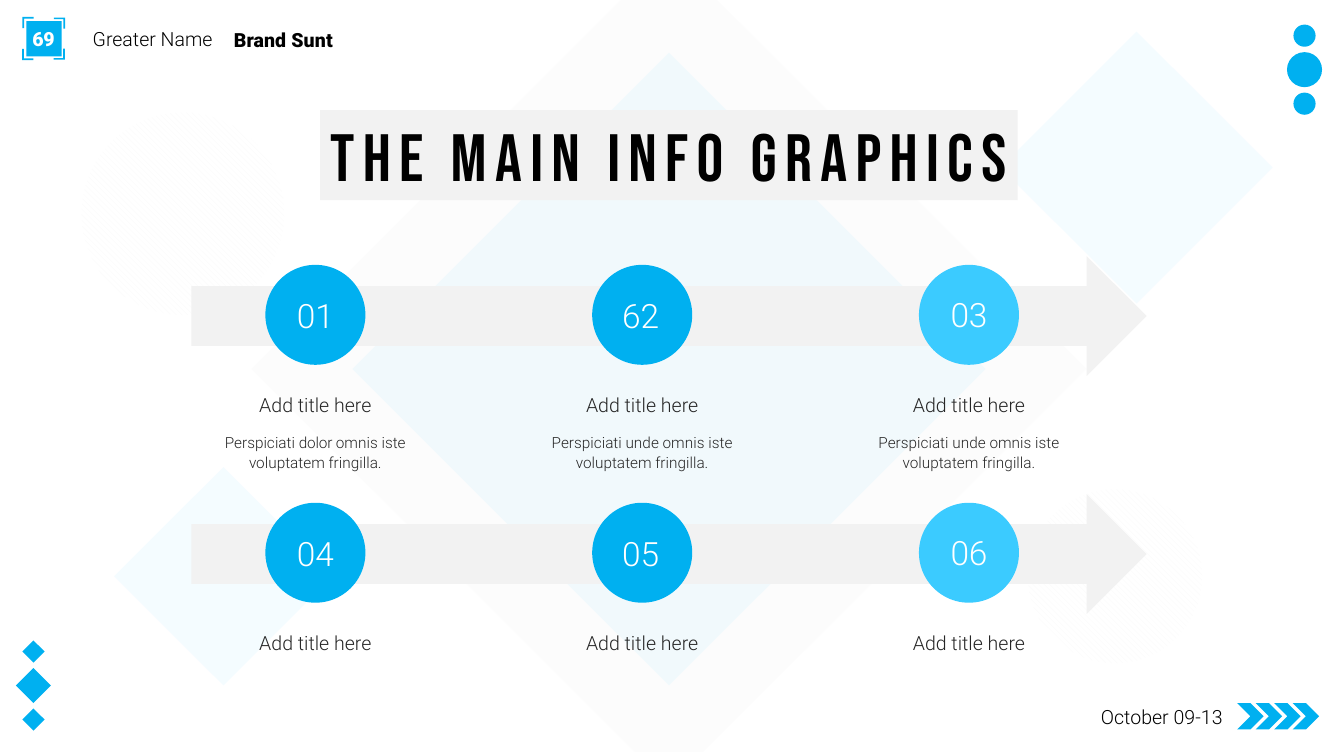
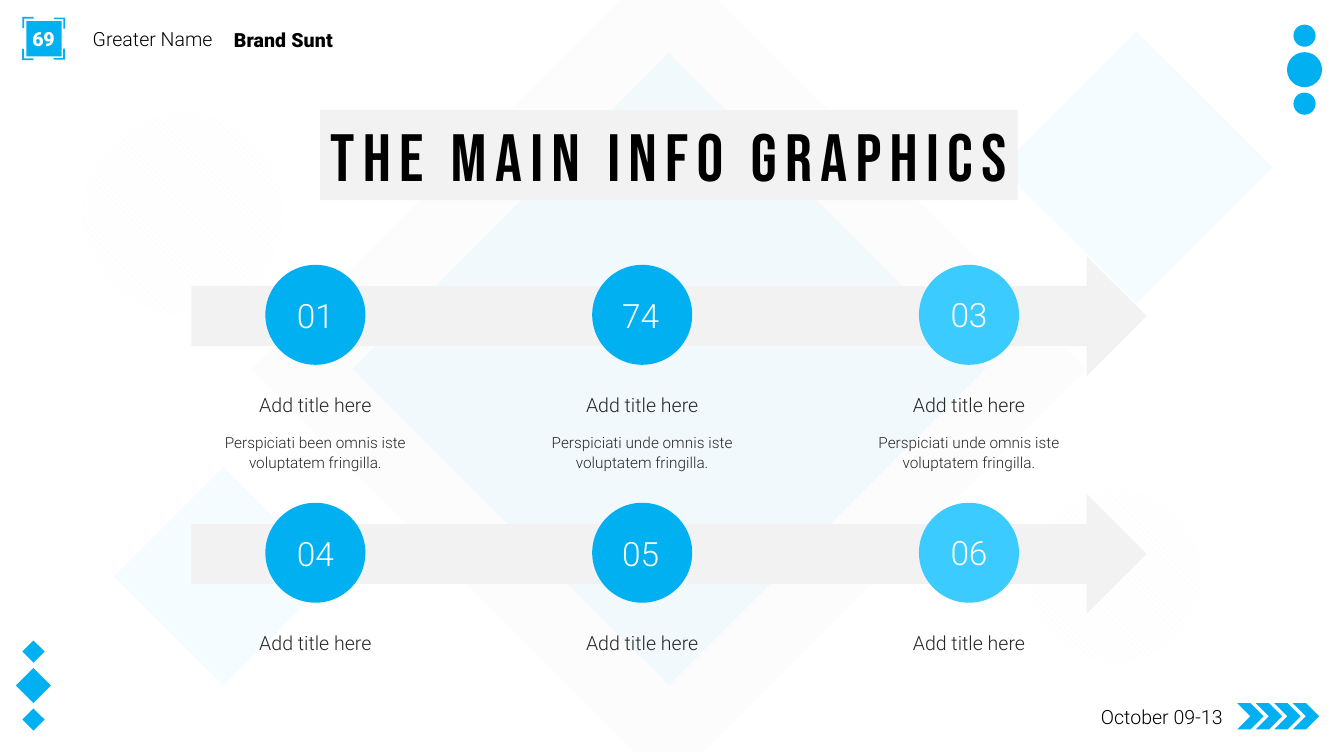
62: 62 -> 74 (641, 318)
dolor: dolor -> been (315, 444)
